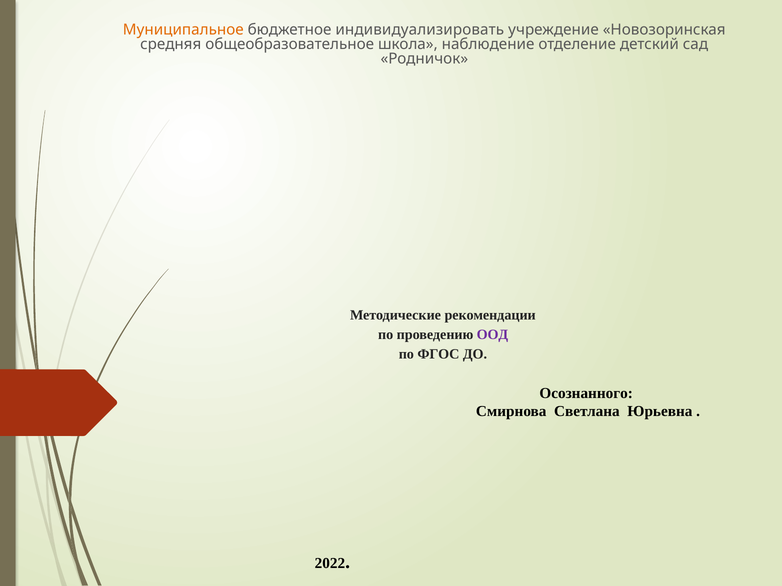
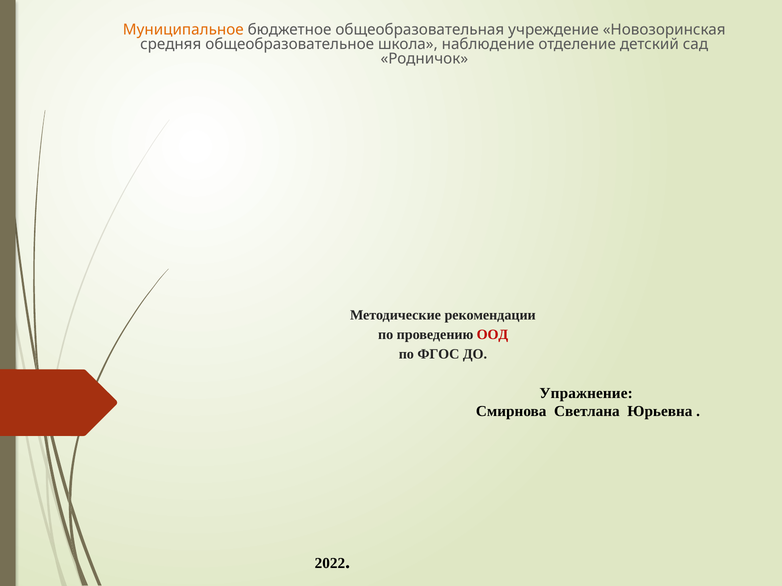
индивидуализировать: индивидуализировать -> общеобразовательная (420, 30)
ООД colour: purple -> red (492, 335)
Осознанного: Осознанного -> Упражнение (586, 393)
